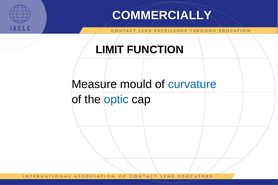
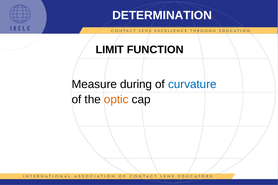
COMMERCIALLY: COMMERCIALLY -> DETERMINATION (162, 15)
mould: mould -> during (136, 84)
optic colour: blue -> orange (116, 100)
